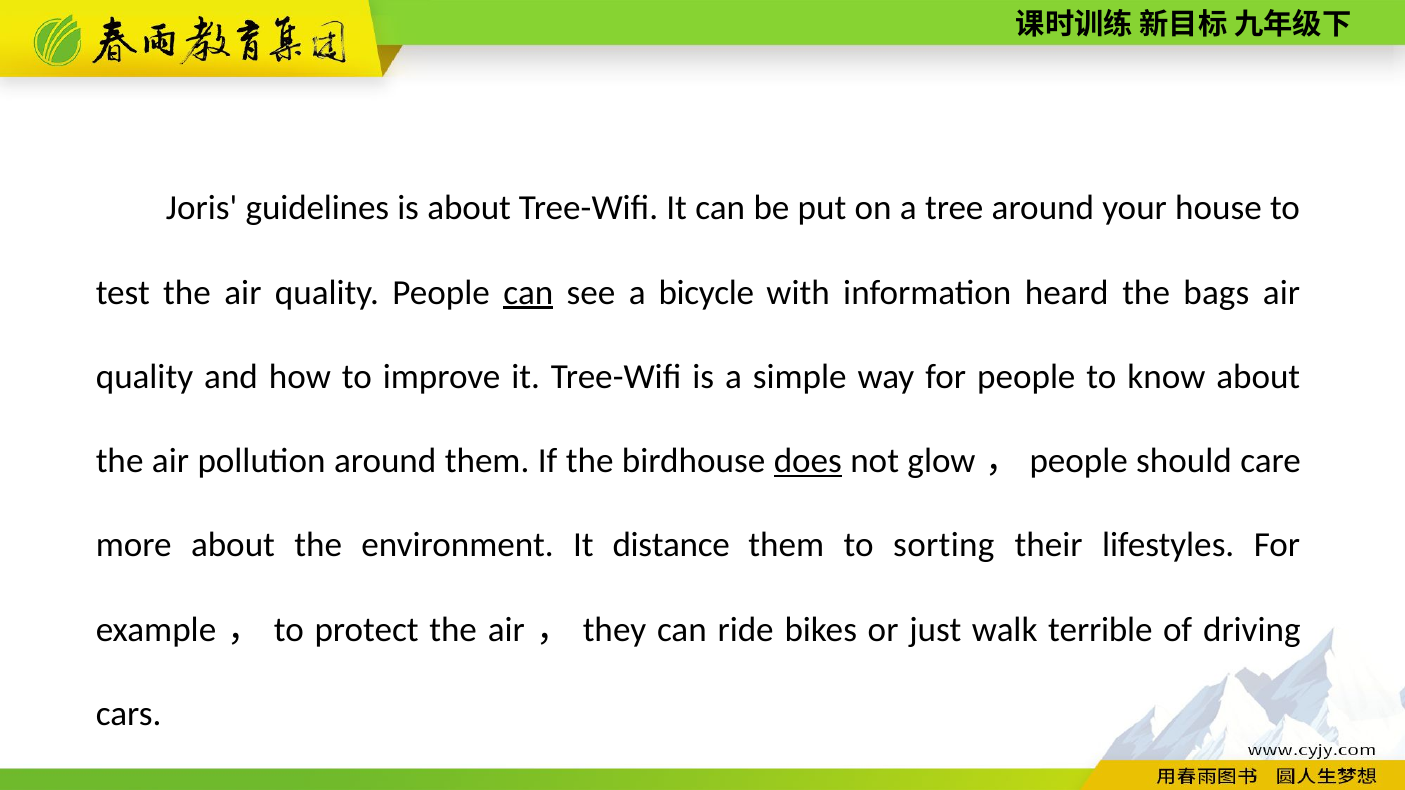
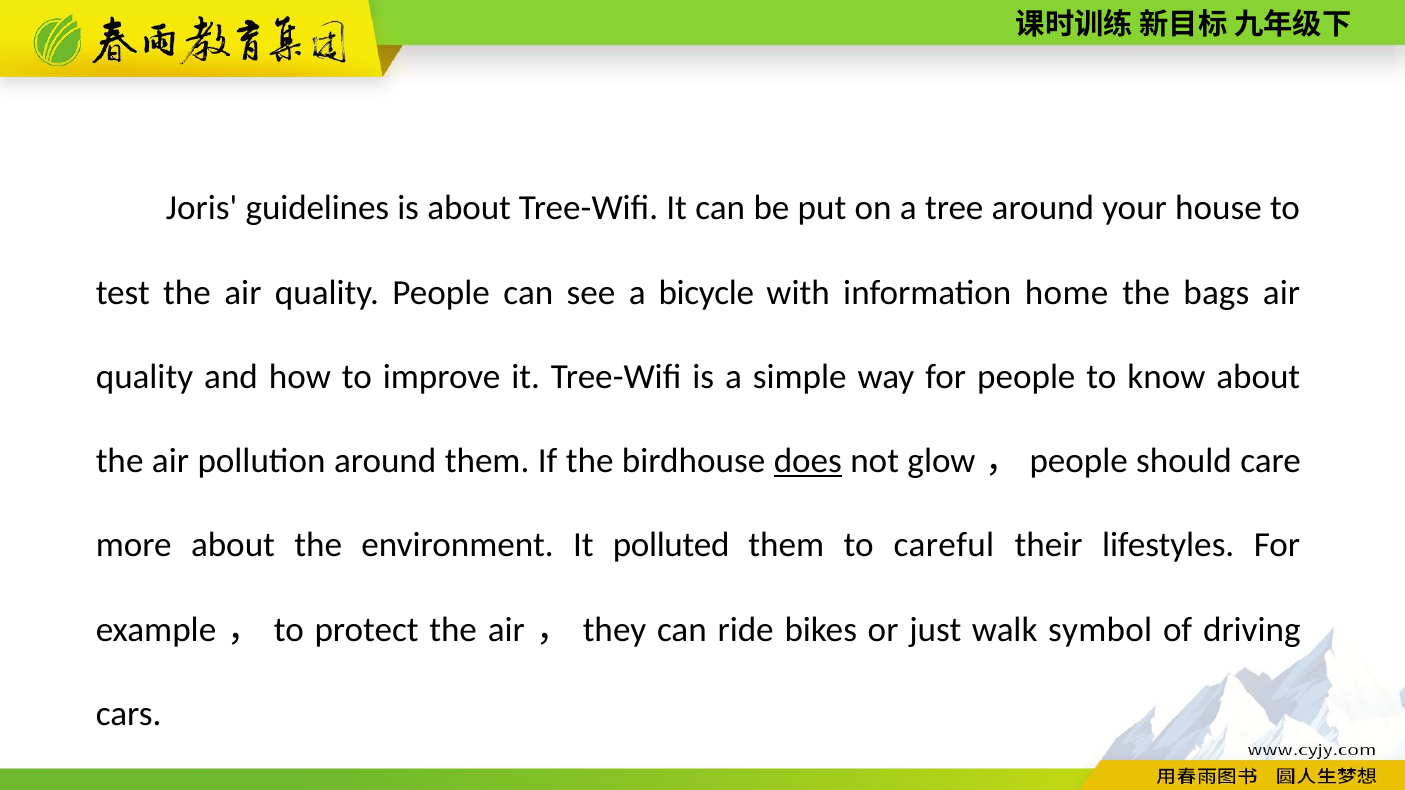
can underline: present -> none (528, 293)
heard: heard -> home (1067, 293)
distance: distance -> polluted (671, 545)
sorting: sorting -> careful (944, 545)
terrible: terrible -> symbol (1100, 630)
